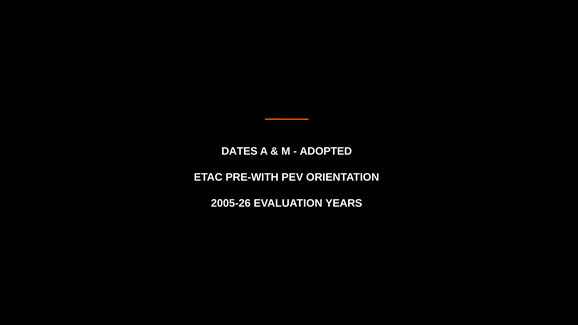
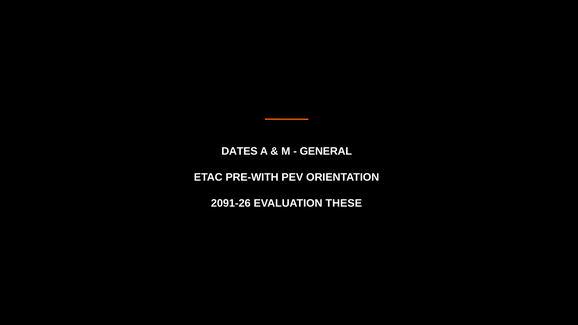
ADOPTED: ADOPTED -> GENERAL (326, 151)
2005-26: 2005-26 -> 2091-26 (231, 203)
YEARS: YEARS -> THESE (344, 203)
